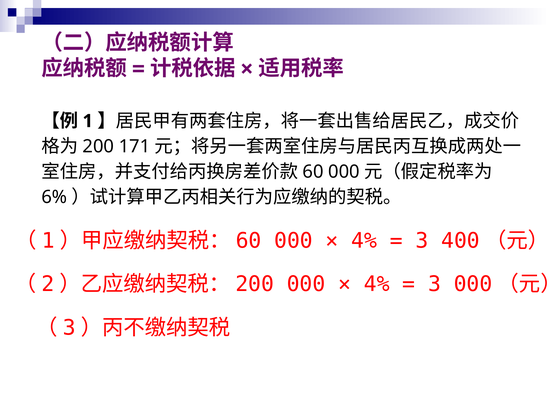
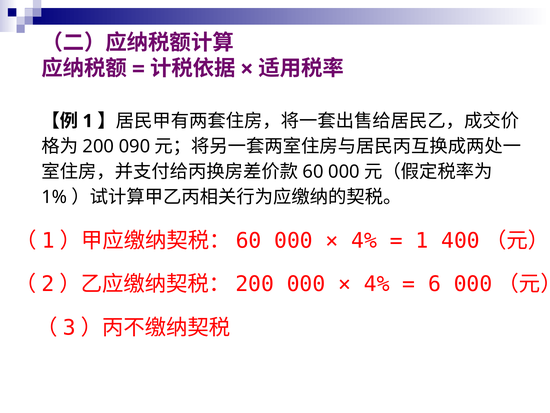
171: 171 -> 090 (134, 146)
6%: 6% -> 1% (54, 197)
3: 3 -> 1 (422, 240)
3: 3 -> 6 (435, 284)
